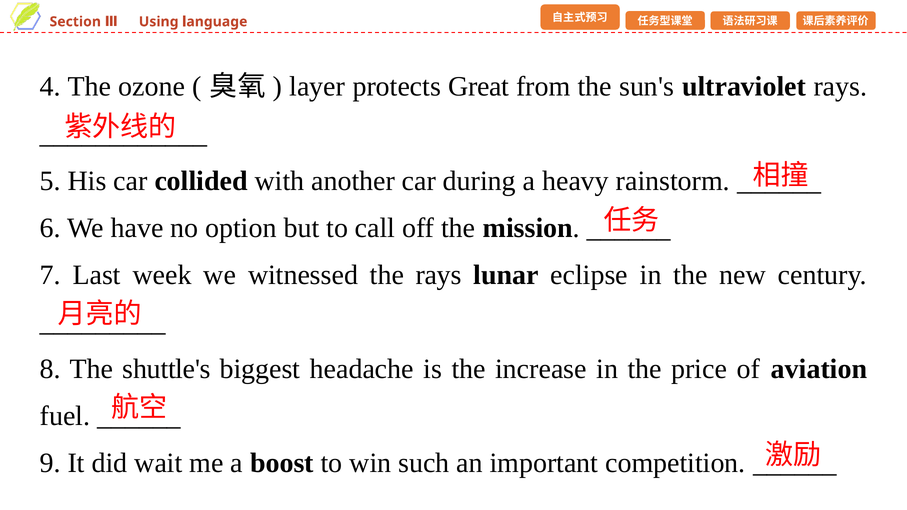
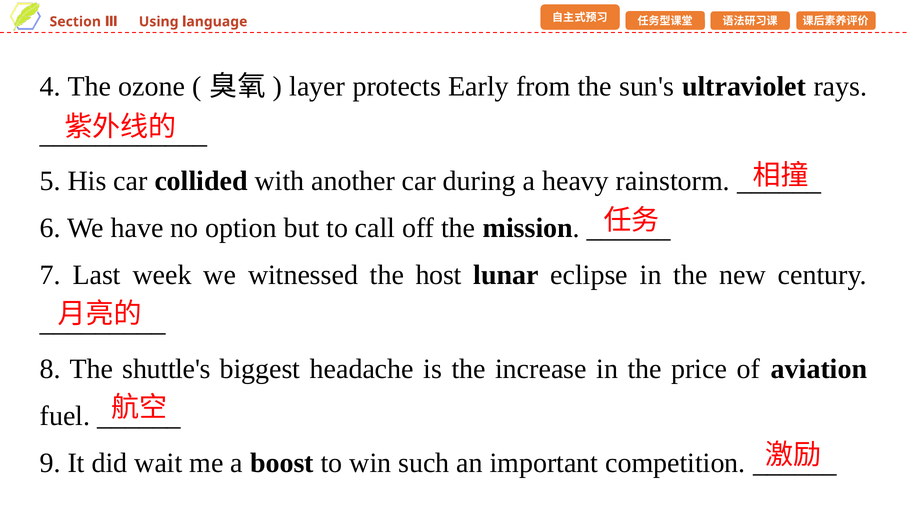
Great: Great -> Early (479, 87)
the rays: rays -> host (439, 275)
